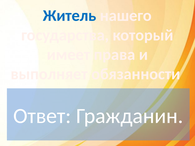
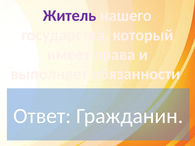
Житель colour: blue -> purple (70, 16)
